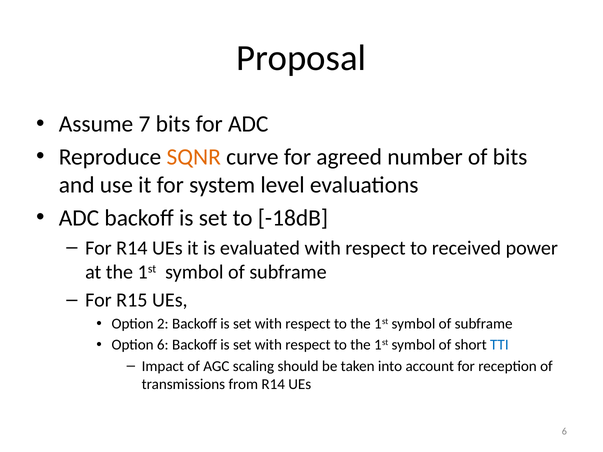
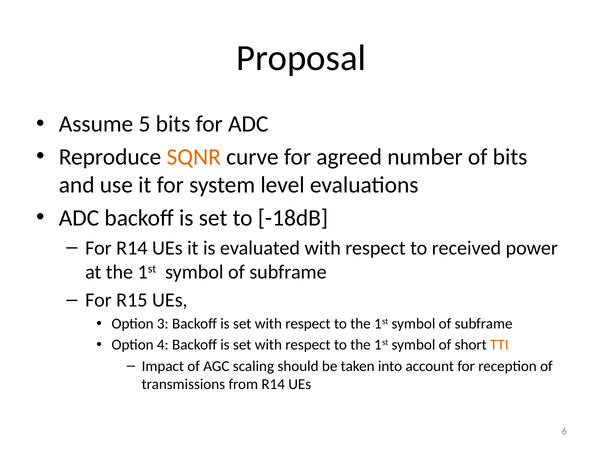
7: 7 -> 5 (145, 124)
2: 2 -> 3 (163, 324)
Option 6: 6 -> 4 (163, 345)
TTI colour: blue -> orange (499, 345)
